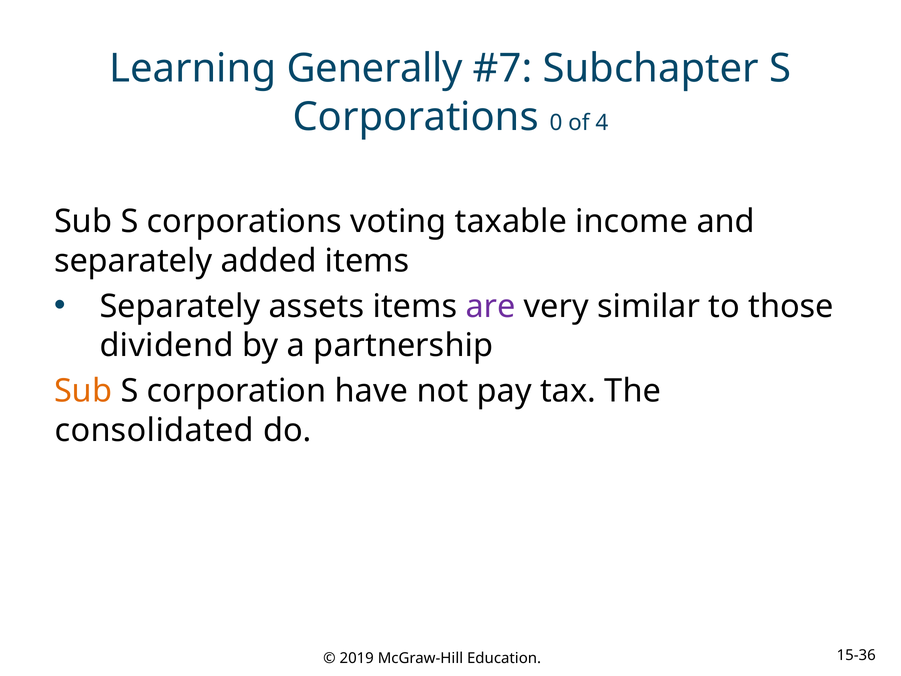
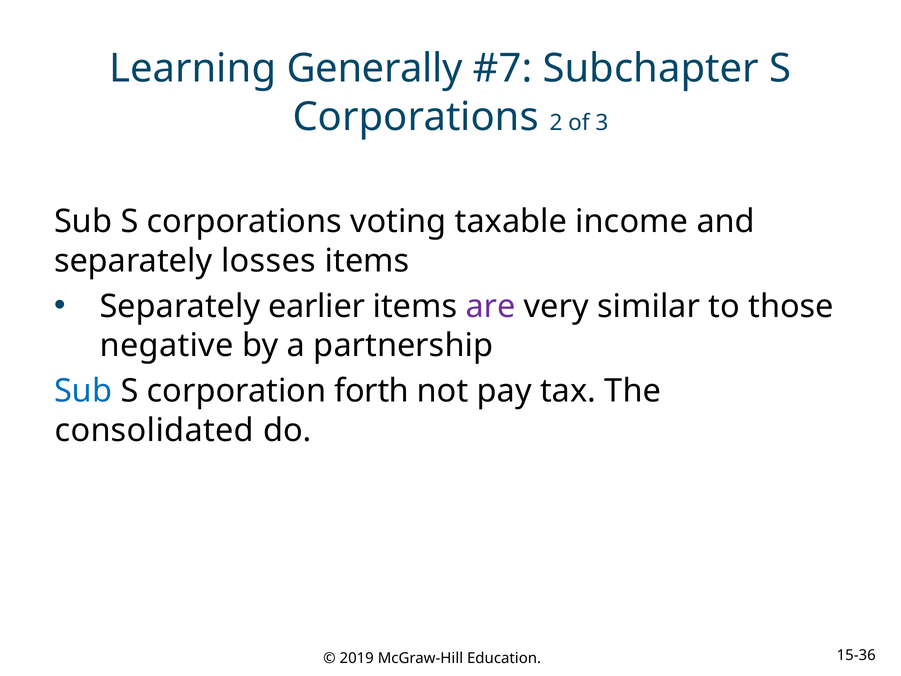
0: 0 -> 2 (556, 123)
4: 4 -> 3 (602, 123)
added: added -> losses (269, 261)
assets: assets -> earlier (317, 306)
dividend: dividend -> negative (167, 345)
Sub colour: orange -> blue (83, 391)
have: have -> forth (372, 391)
